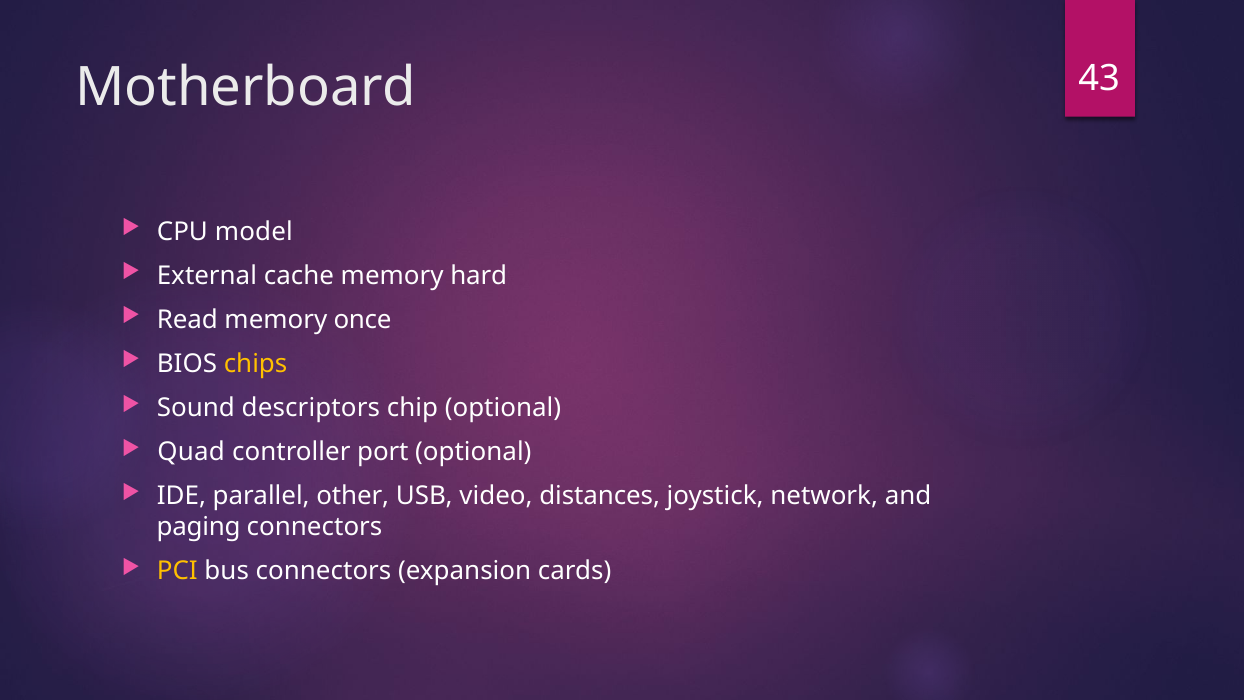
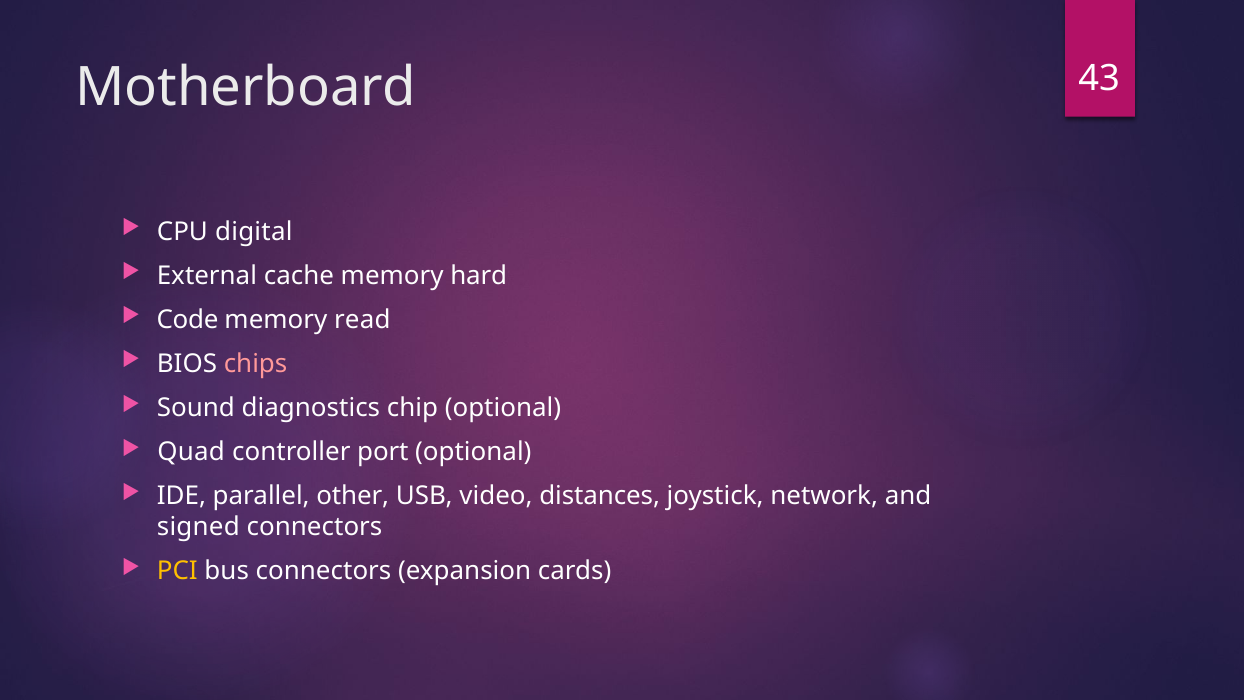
model: model -> digital (254, 232)
Read: Read -> Code (187, 320)
once: once -> read (362, 320)
chips colour: yellow -> pink (256, 364)
descriptors: descriptors -> diagnostics (311, 408)
paging: paging -> signed (198, 527)
